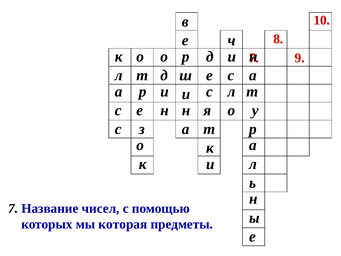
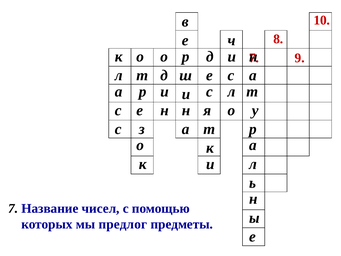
которая: которая -> предлог (123, 224)
